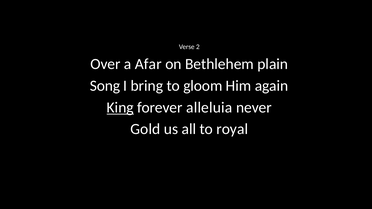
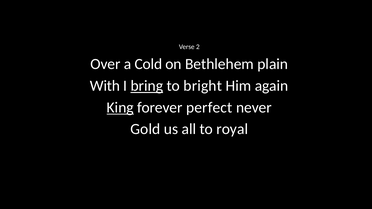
Afar: Afar -> Cold (148, 64)
Song: Song -> With (105, 86)
bring underline: none -> present (147, 86)
gloom: gloom -> bright (203, 86)
alleluia: alleluia -> perfect (209, 108)
